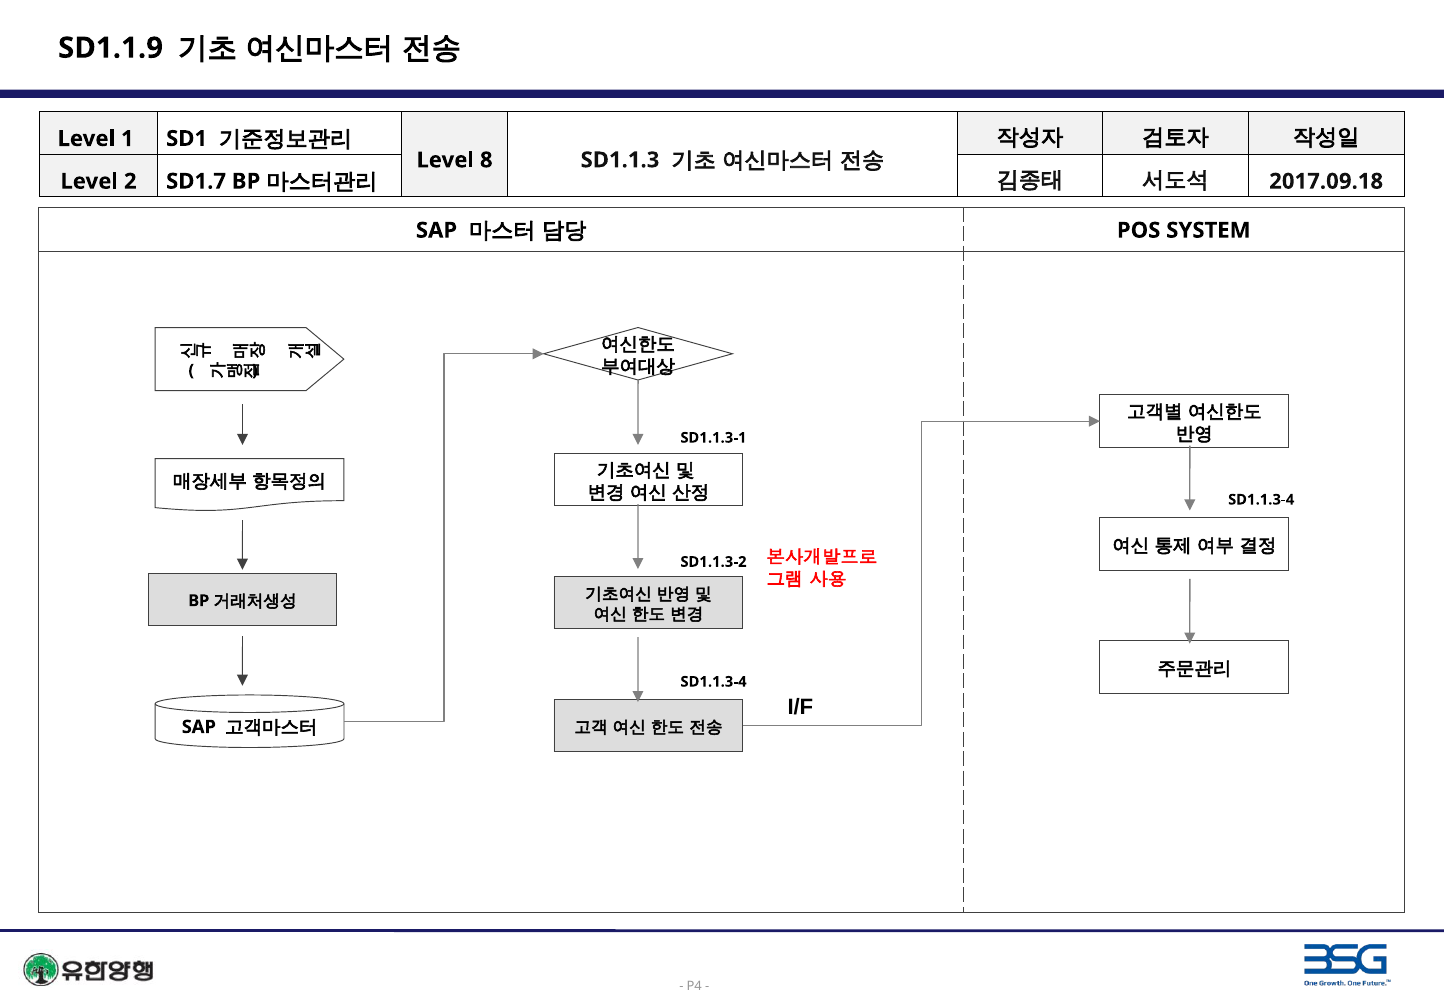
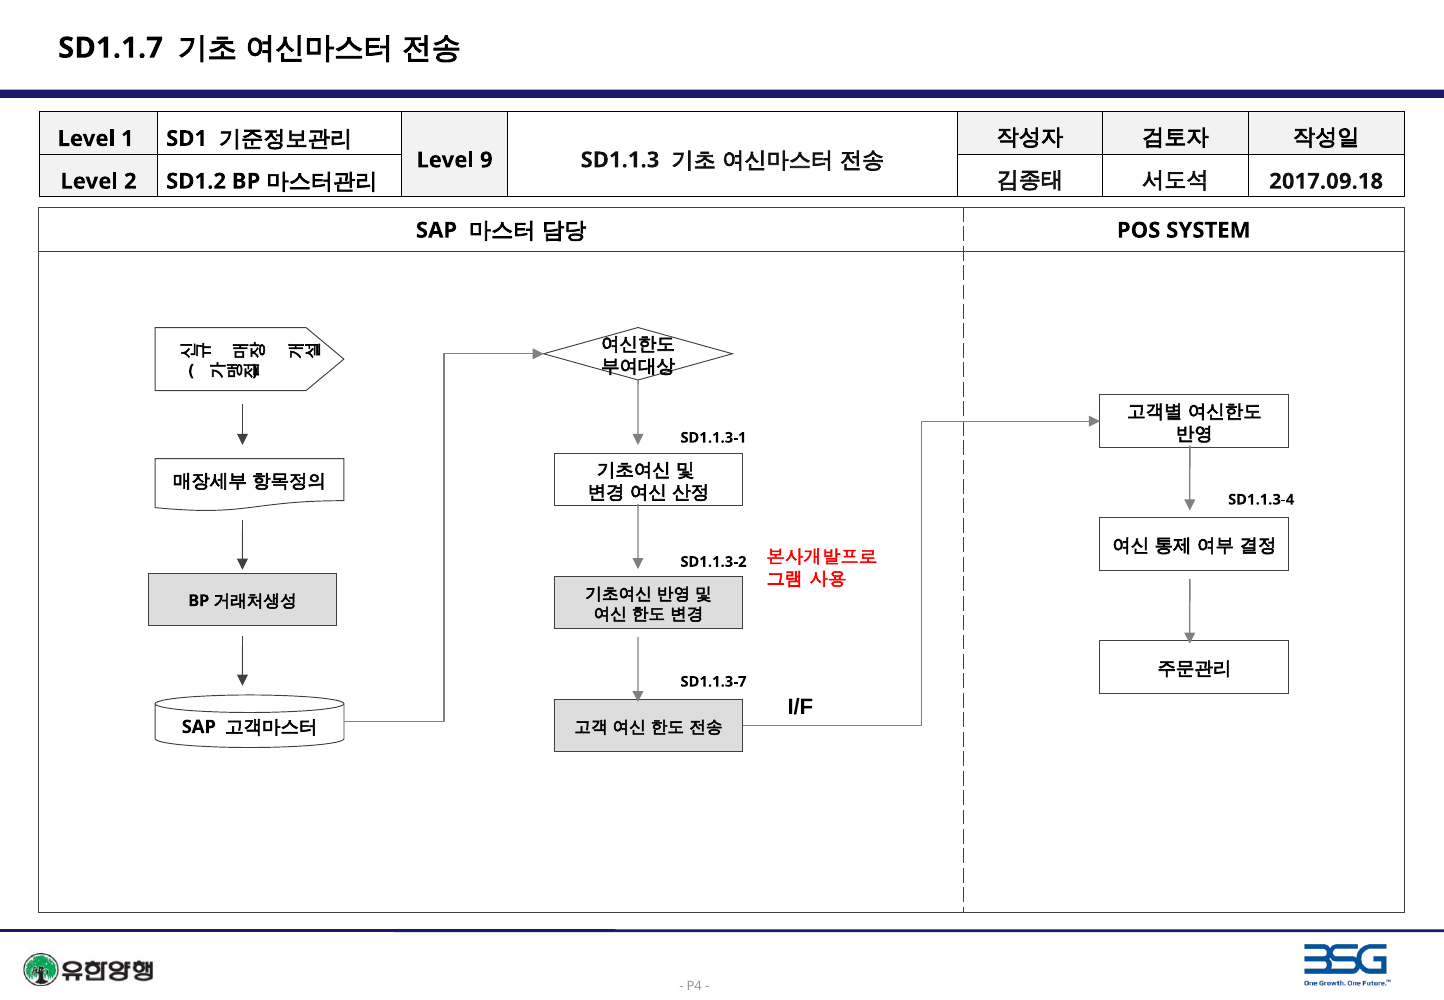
SD1.1.9: SD1.1.9 -> SD1.1.7 (111, 48)
8: 8 -> 9 (486, 160)
SD1.7: SD1.7 -> SD1.2 (196, 181)
SD1.1.3-4: SD1.1.3-4 -> SD1.1.3-7 (713, 682)
